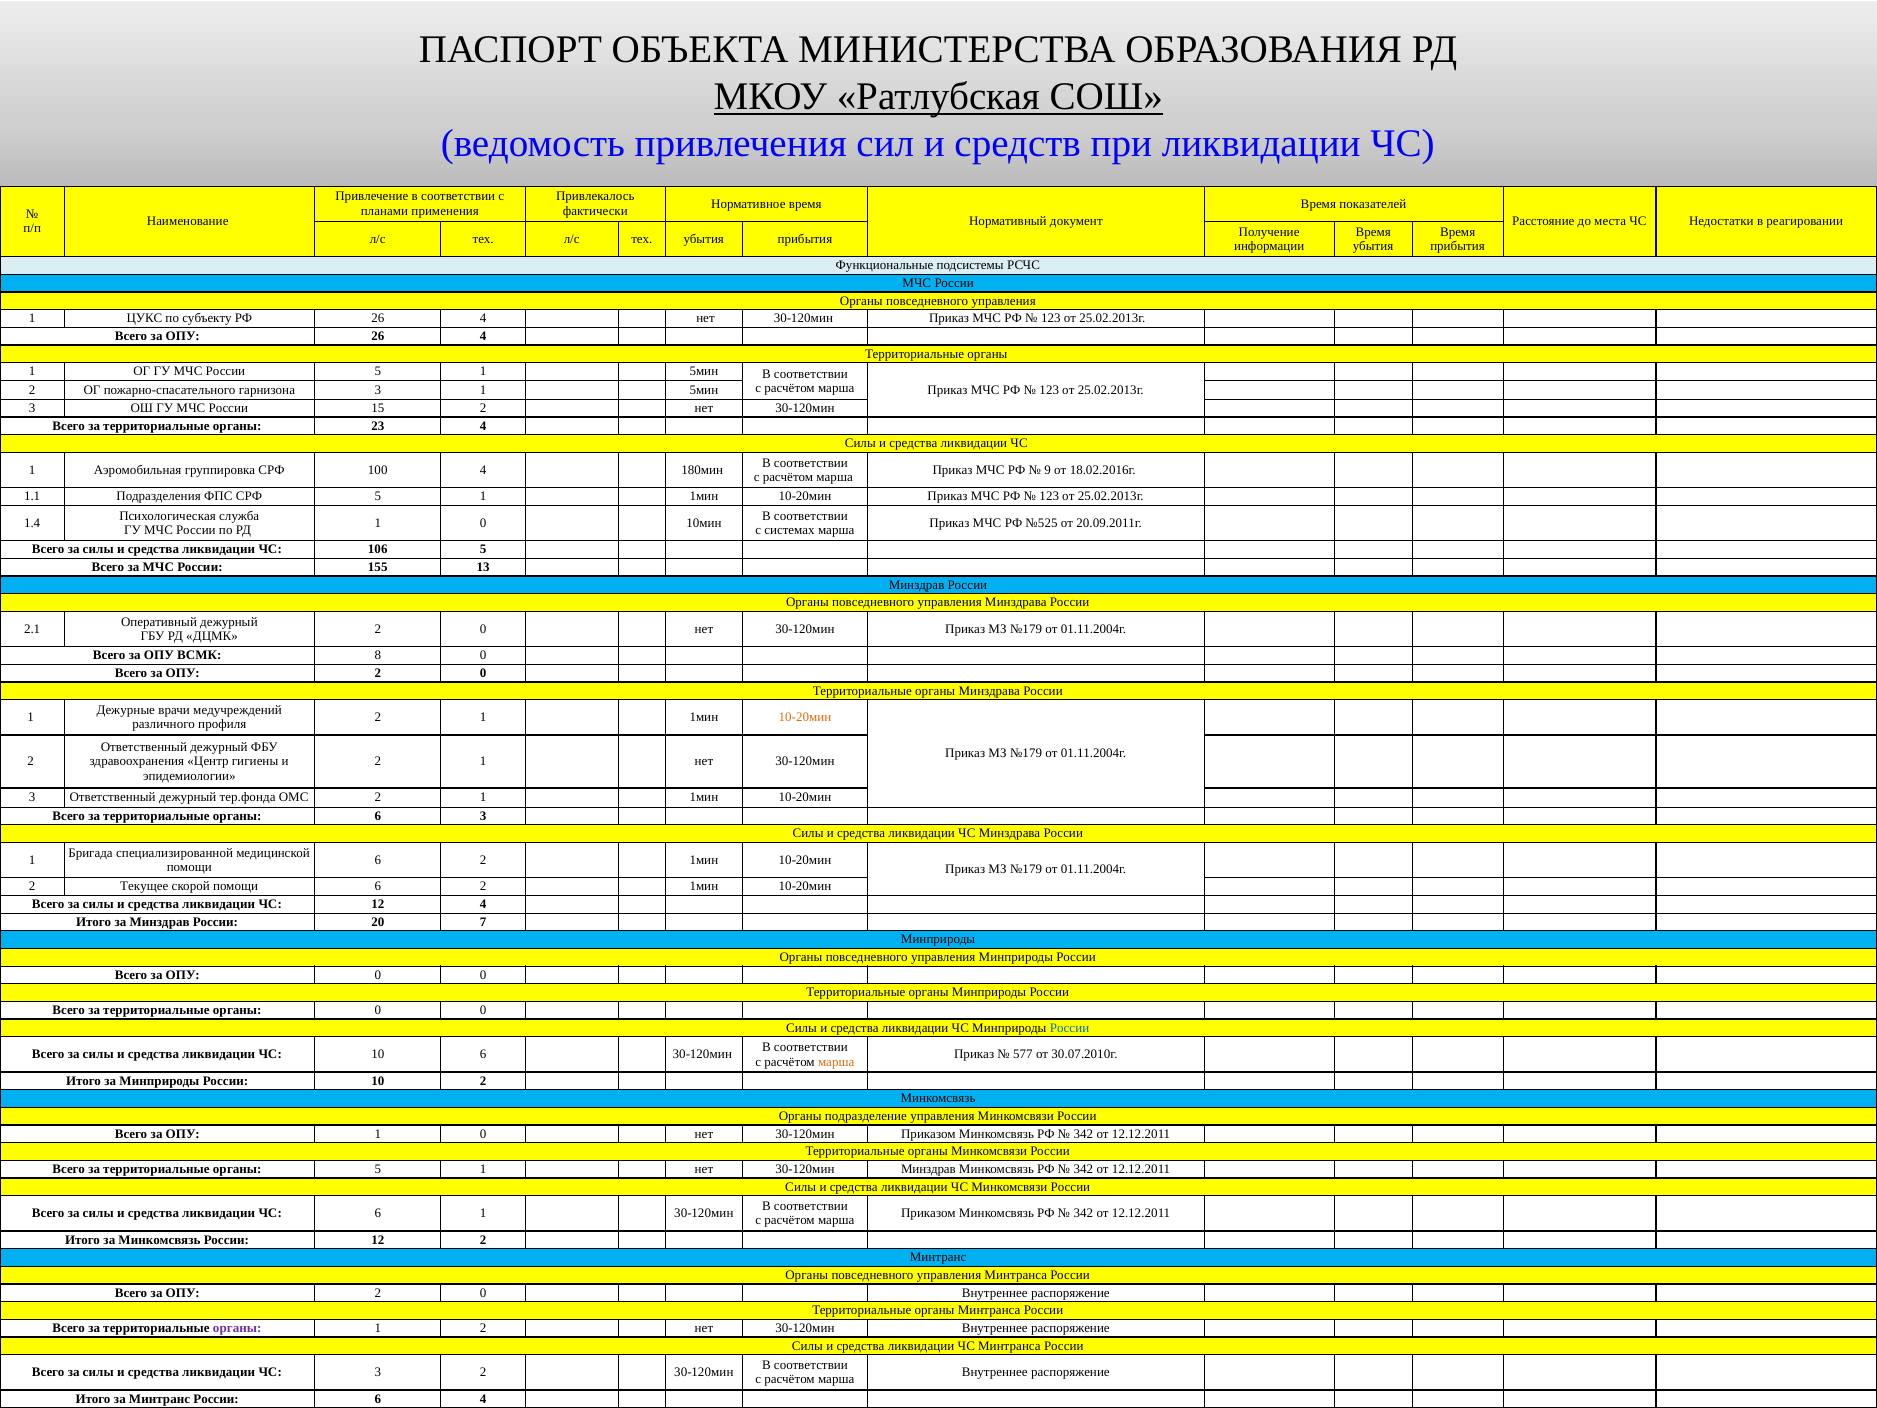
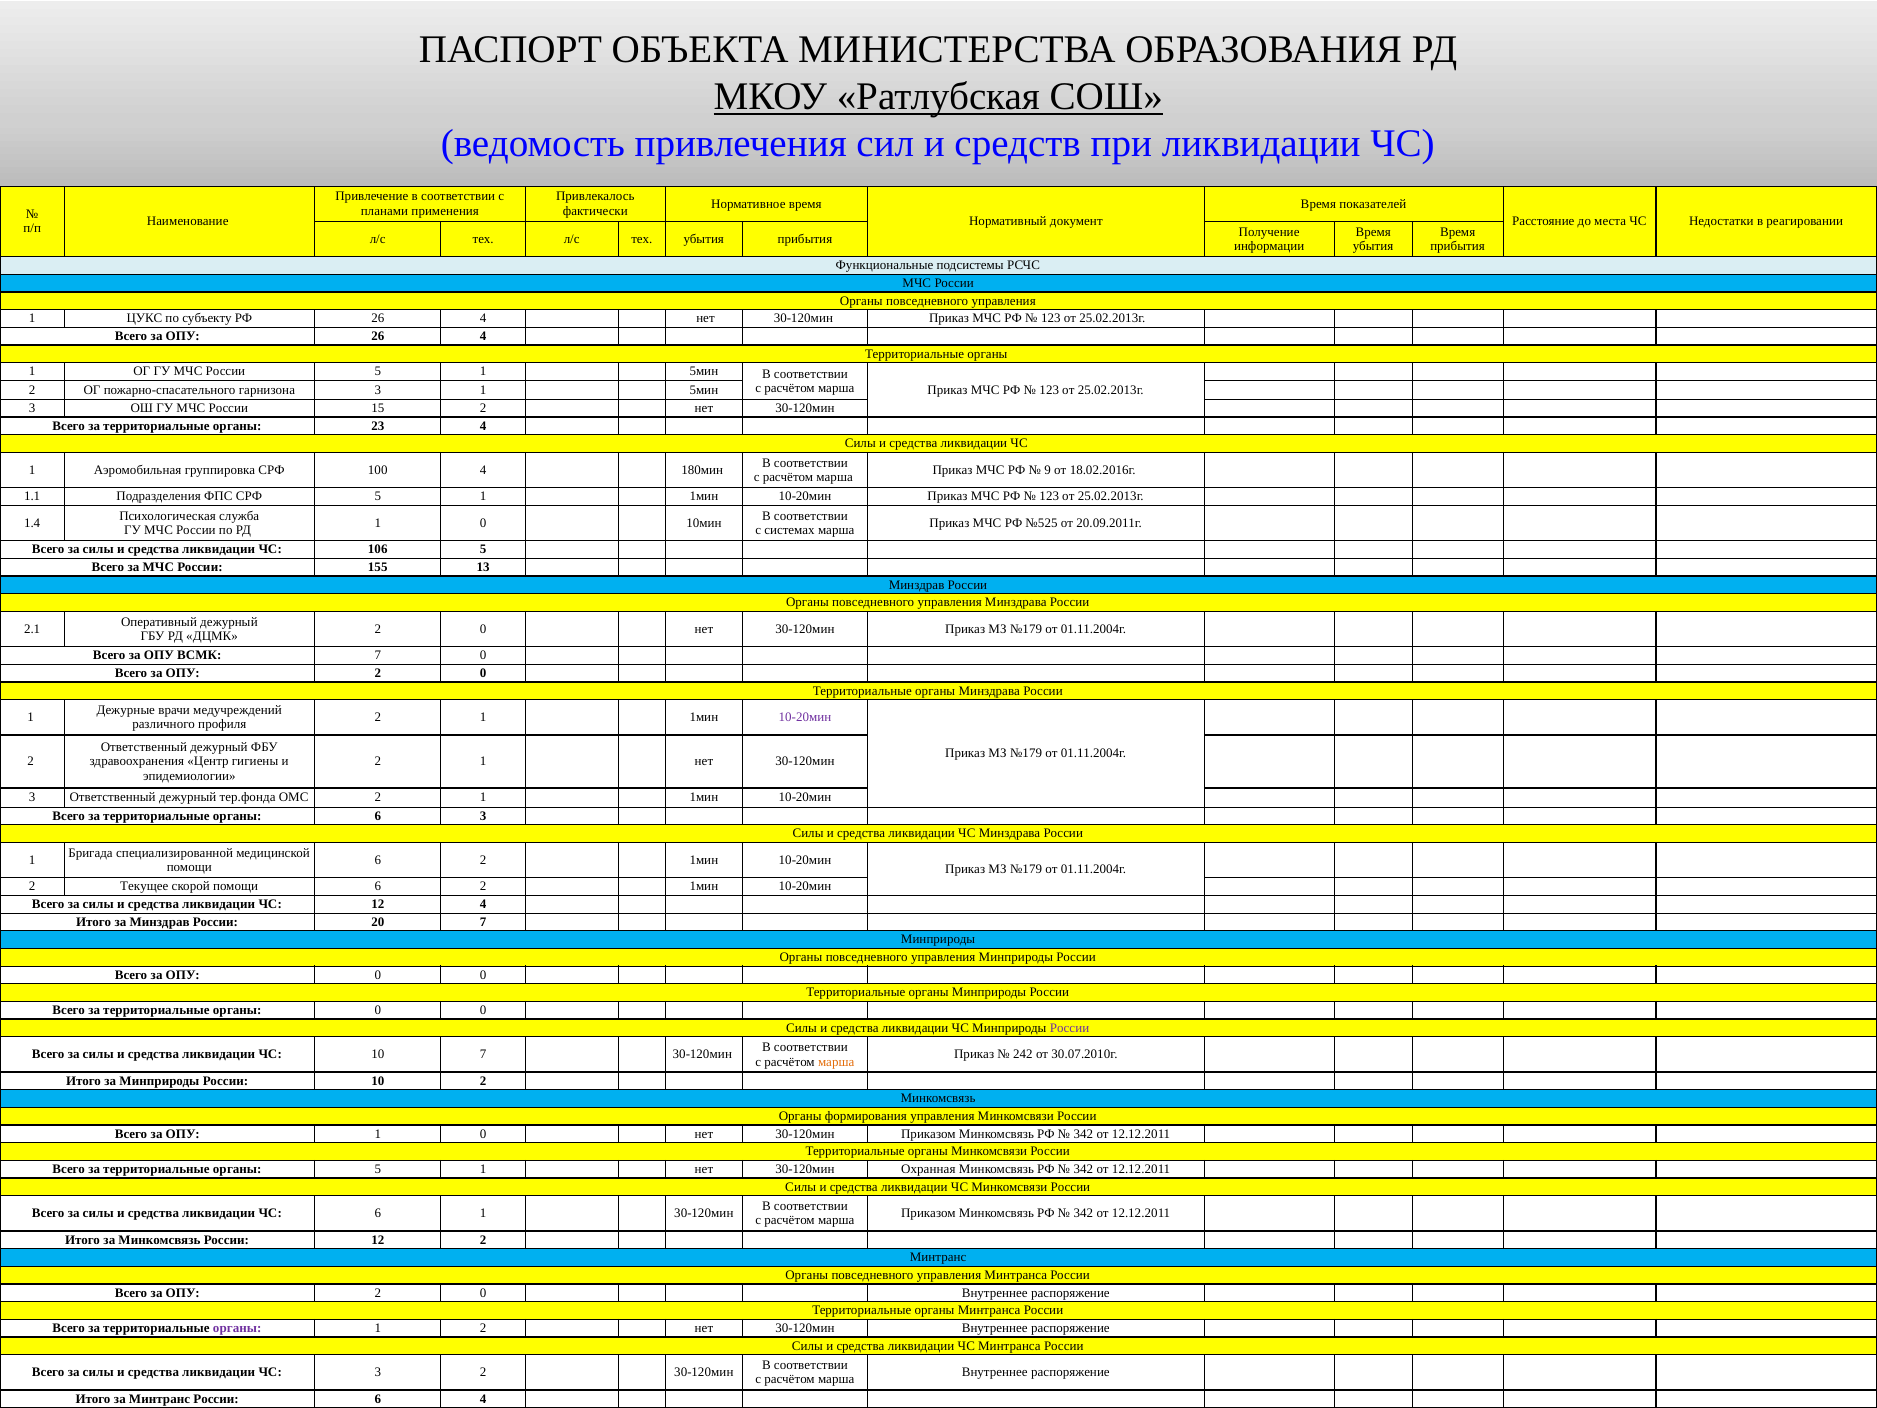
ВСМК 8: 8 -> 7 (378, 656)
10-20мин colour: orange -> purple (805, 717)
России colour: blue -> purple (1070, 1028)
10 6: 6 -> 7 (483, 1054)
577: 577 -> 242 (1023, 1054)
подразделение: подразделение -> формирования (866, 1116)
30-120мин Минздрав: Минздрав -> Охранная (928, 1169)
